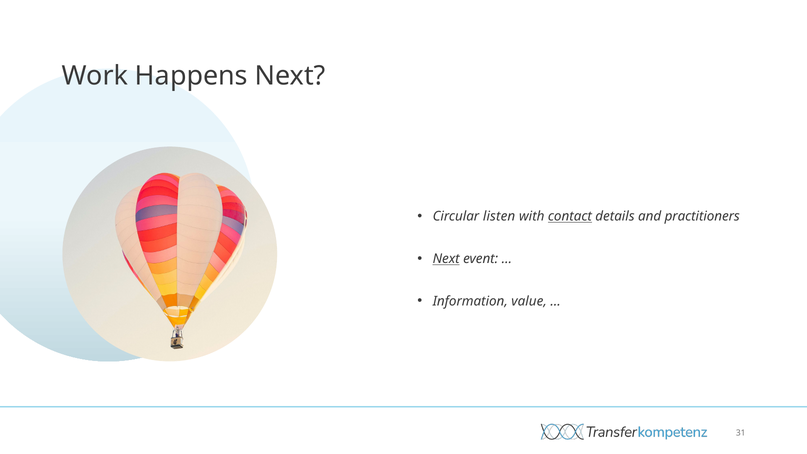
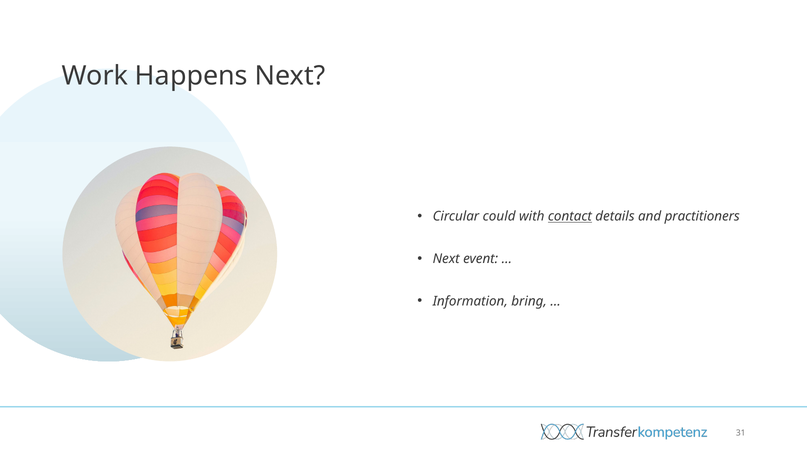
listen: listen -> could (499, 217)
Next underline: present -> none (446, 259)
value: value -> bring (529, 301)
